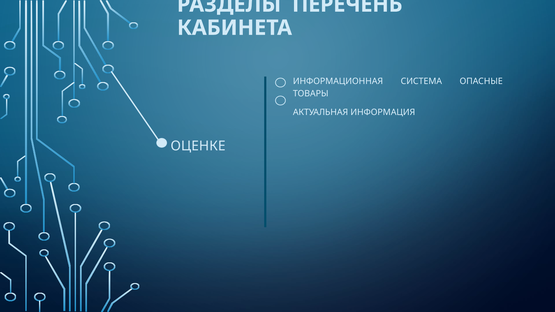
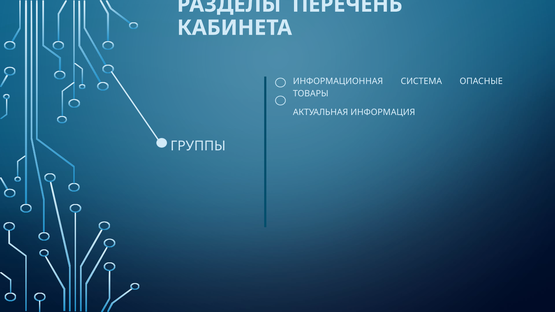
ОЦЕНКЕ: ОЦЕНКЕ -> ГРУППЫ (198, 146)
